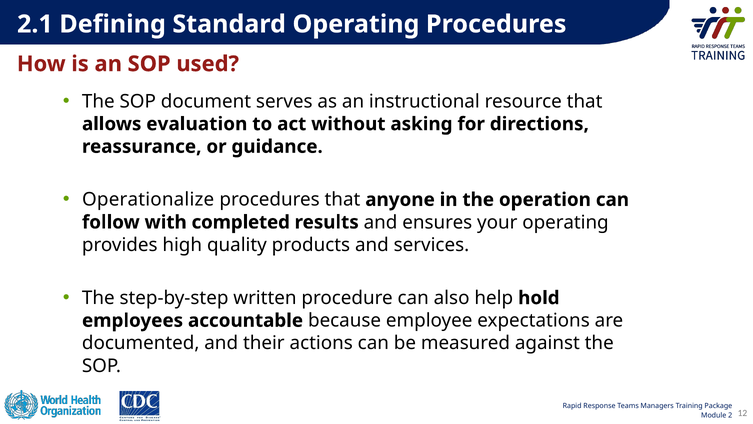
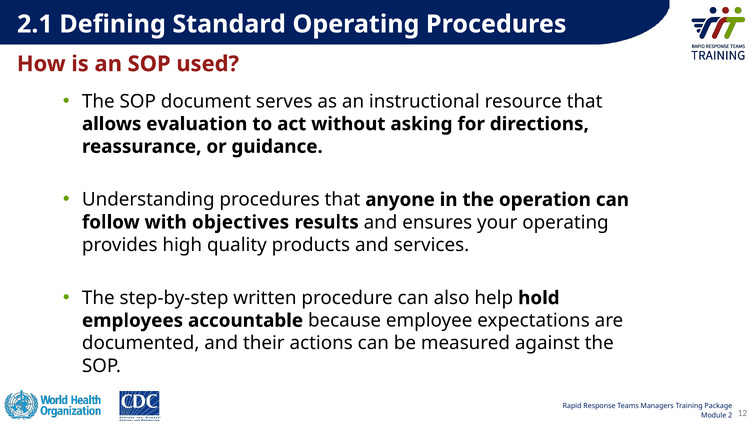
Operationalize: Operationalize -> Understanding (148, 199)
completed: completed -> objectives (241, 222)
